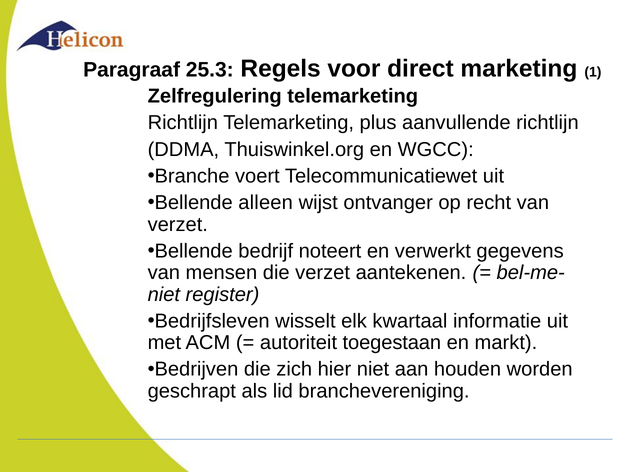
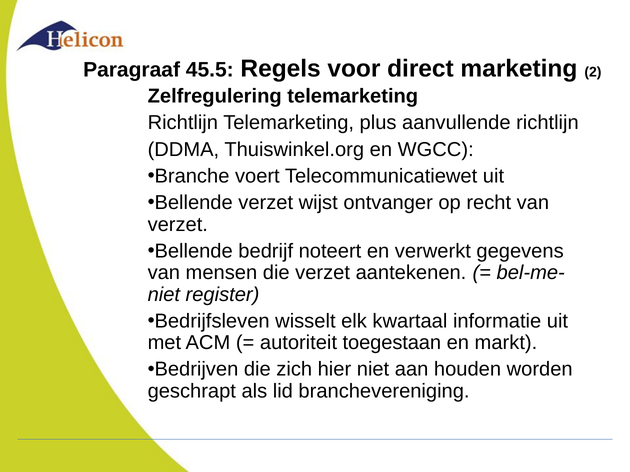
25.3: 25.3 -> 45.5 (210, 70)
1: 1 -> 2 (593, 72)
Bellende alleen: alleen -> verzet (266, 203)
